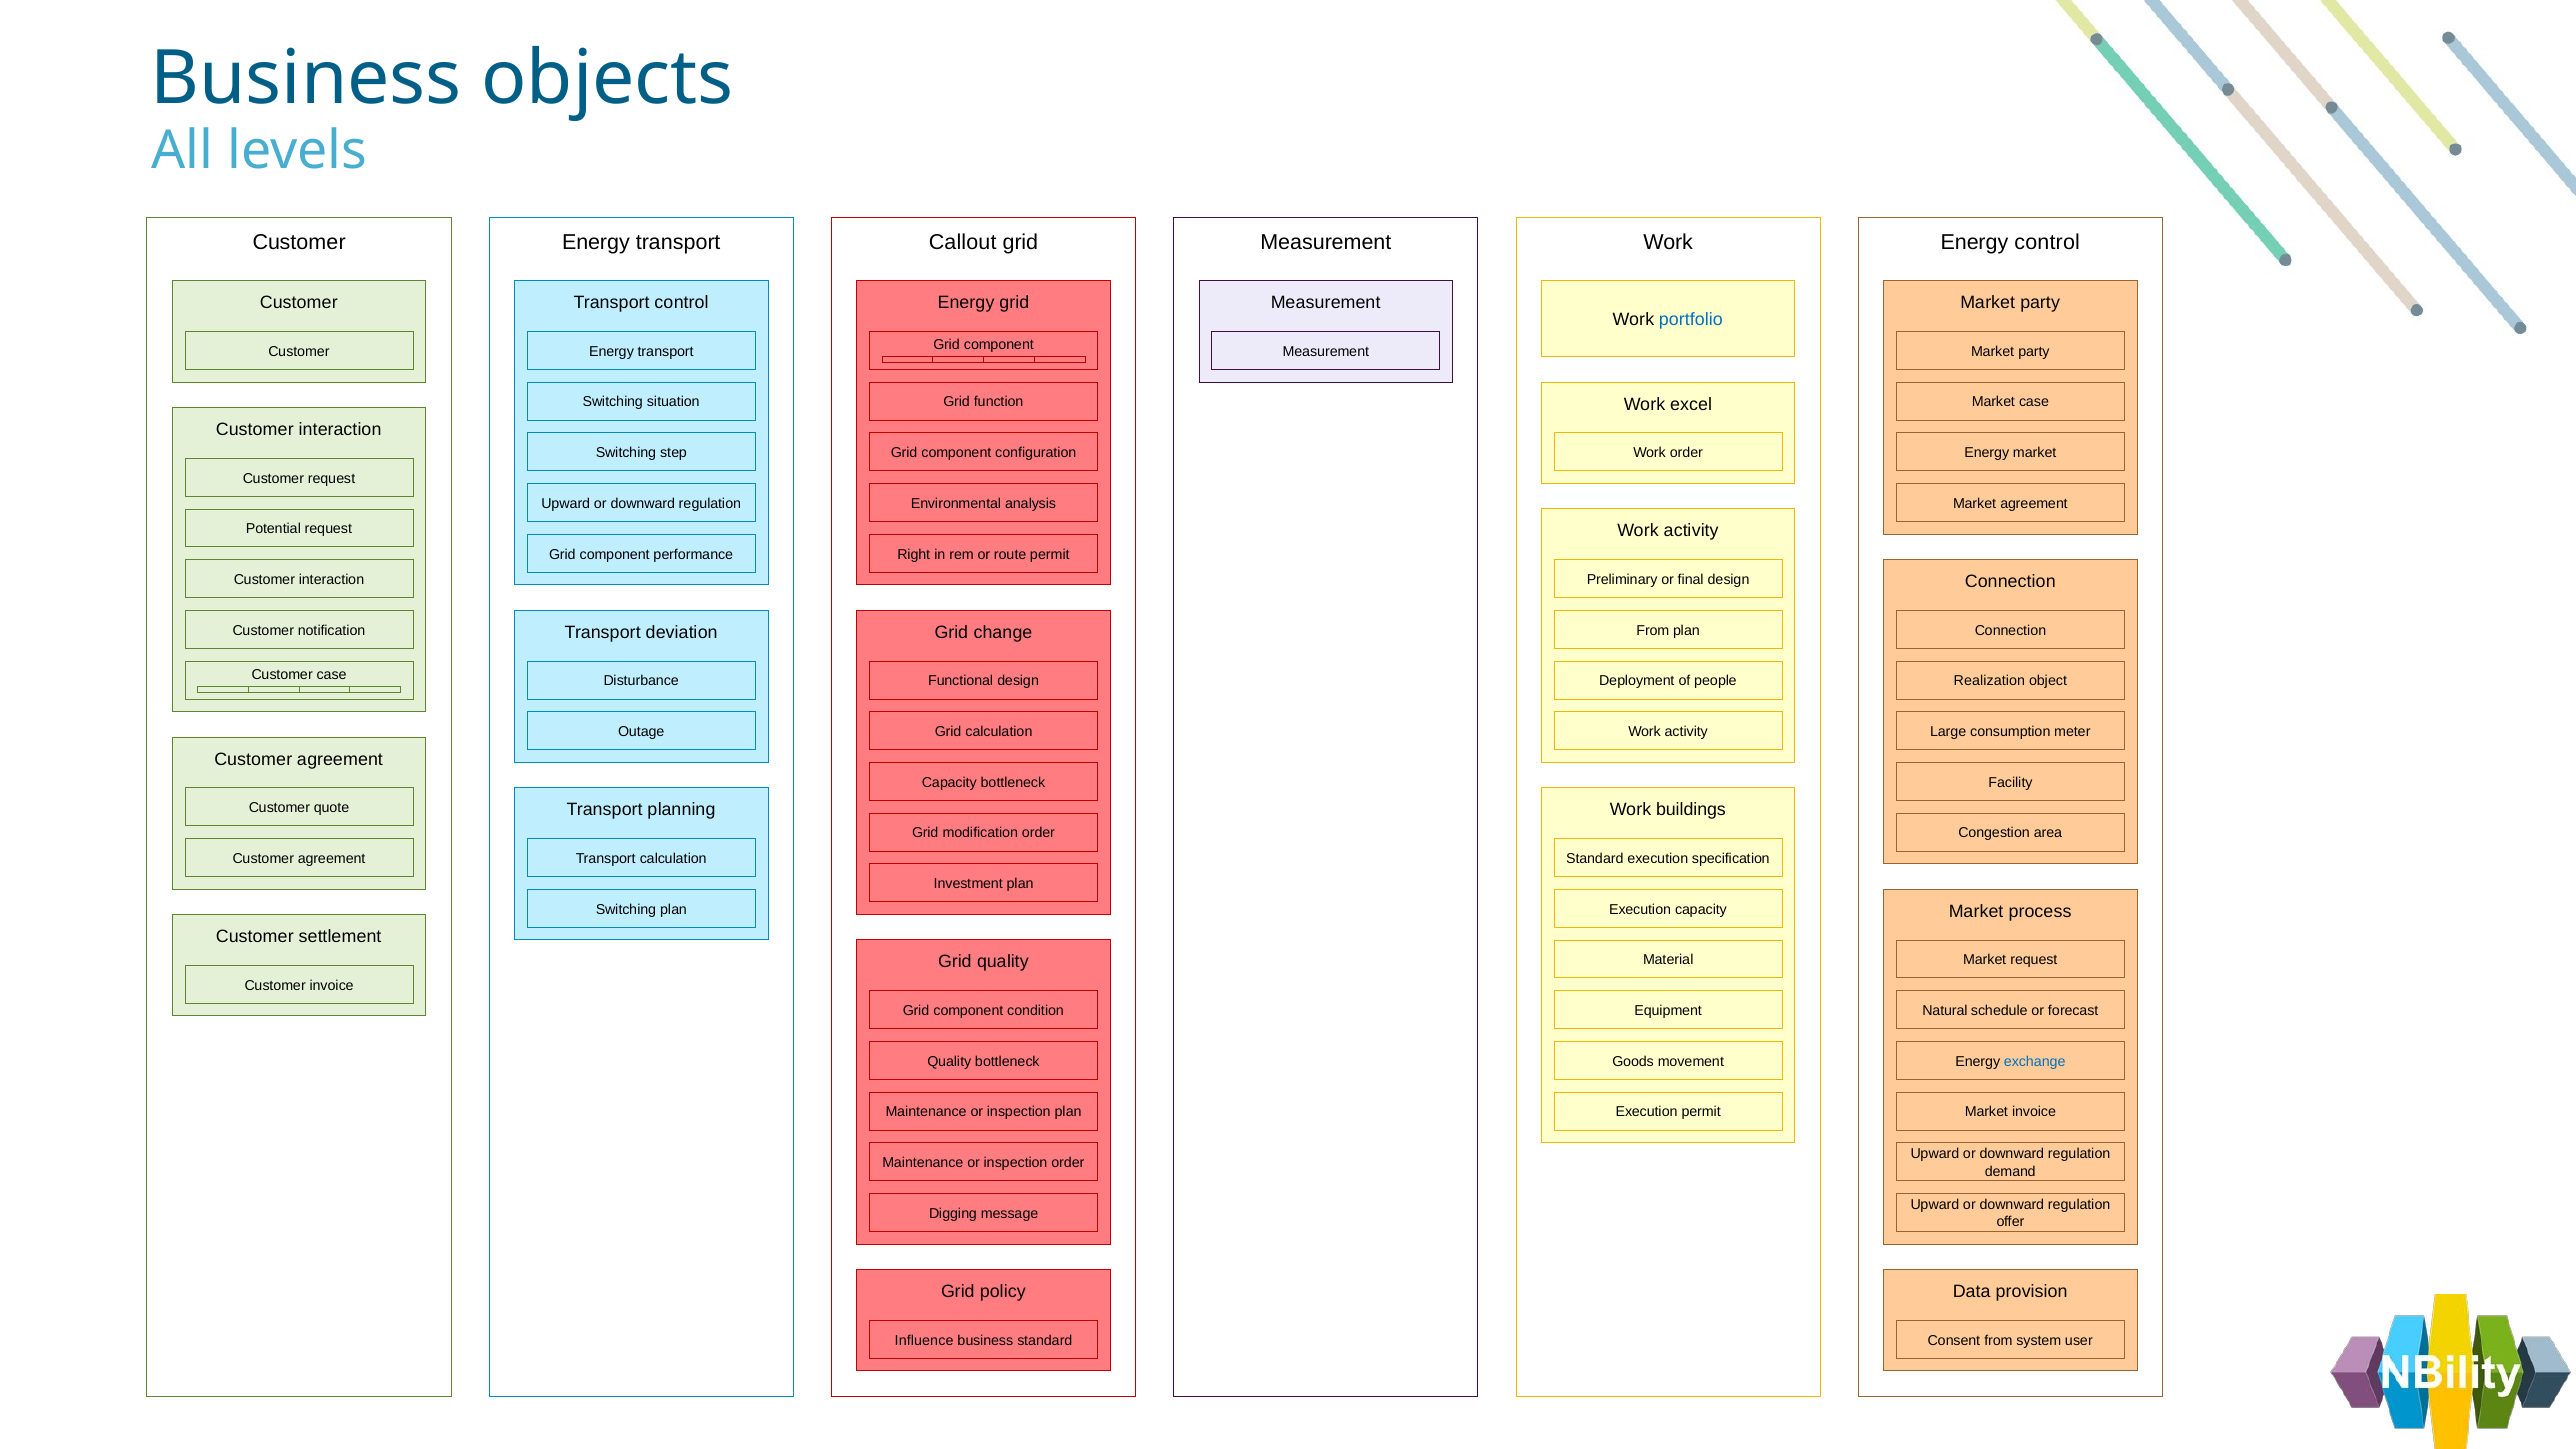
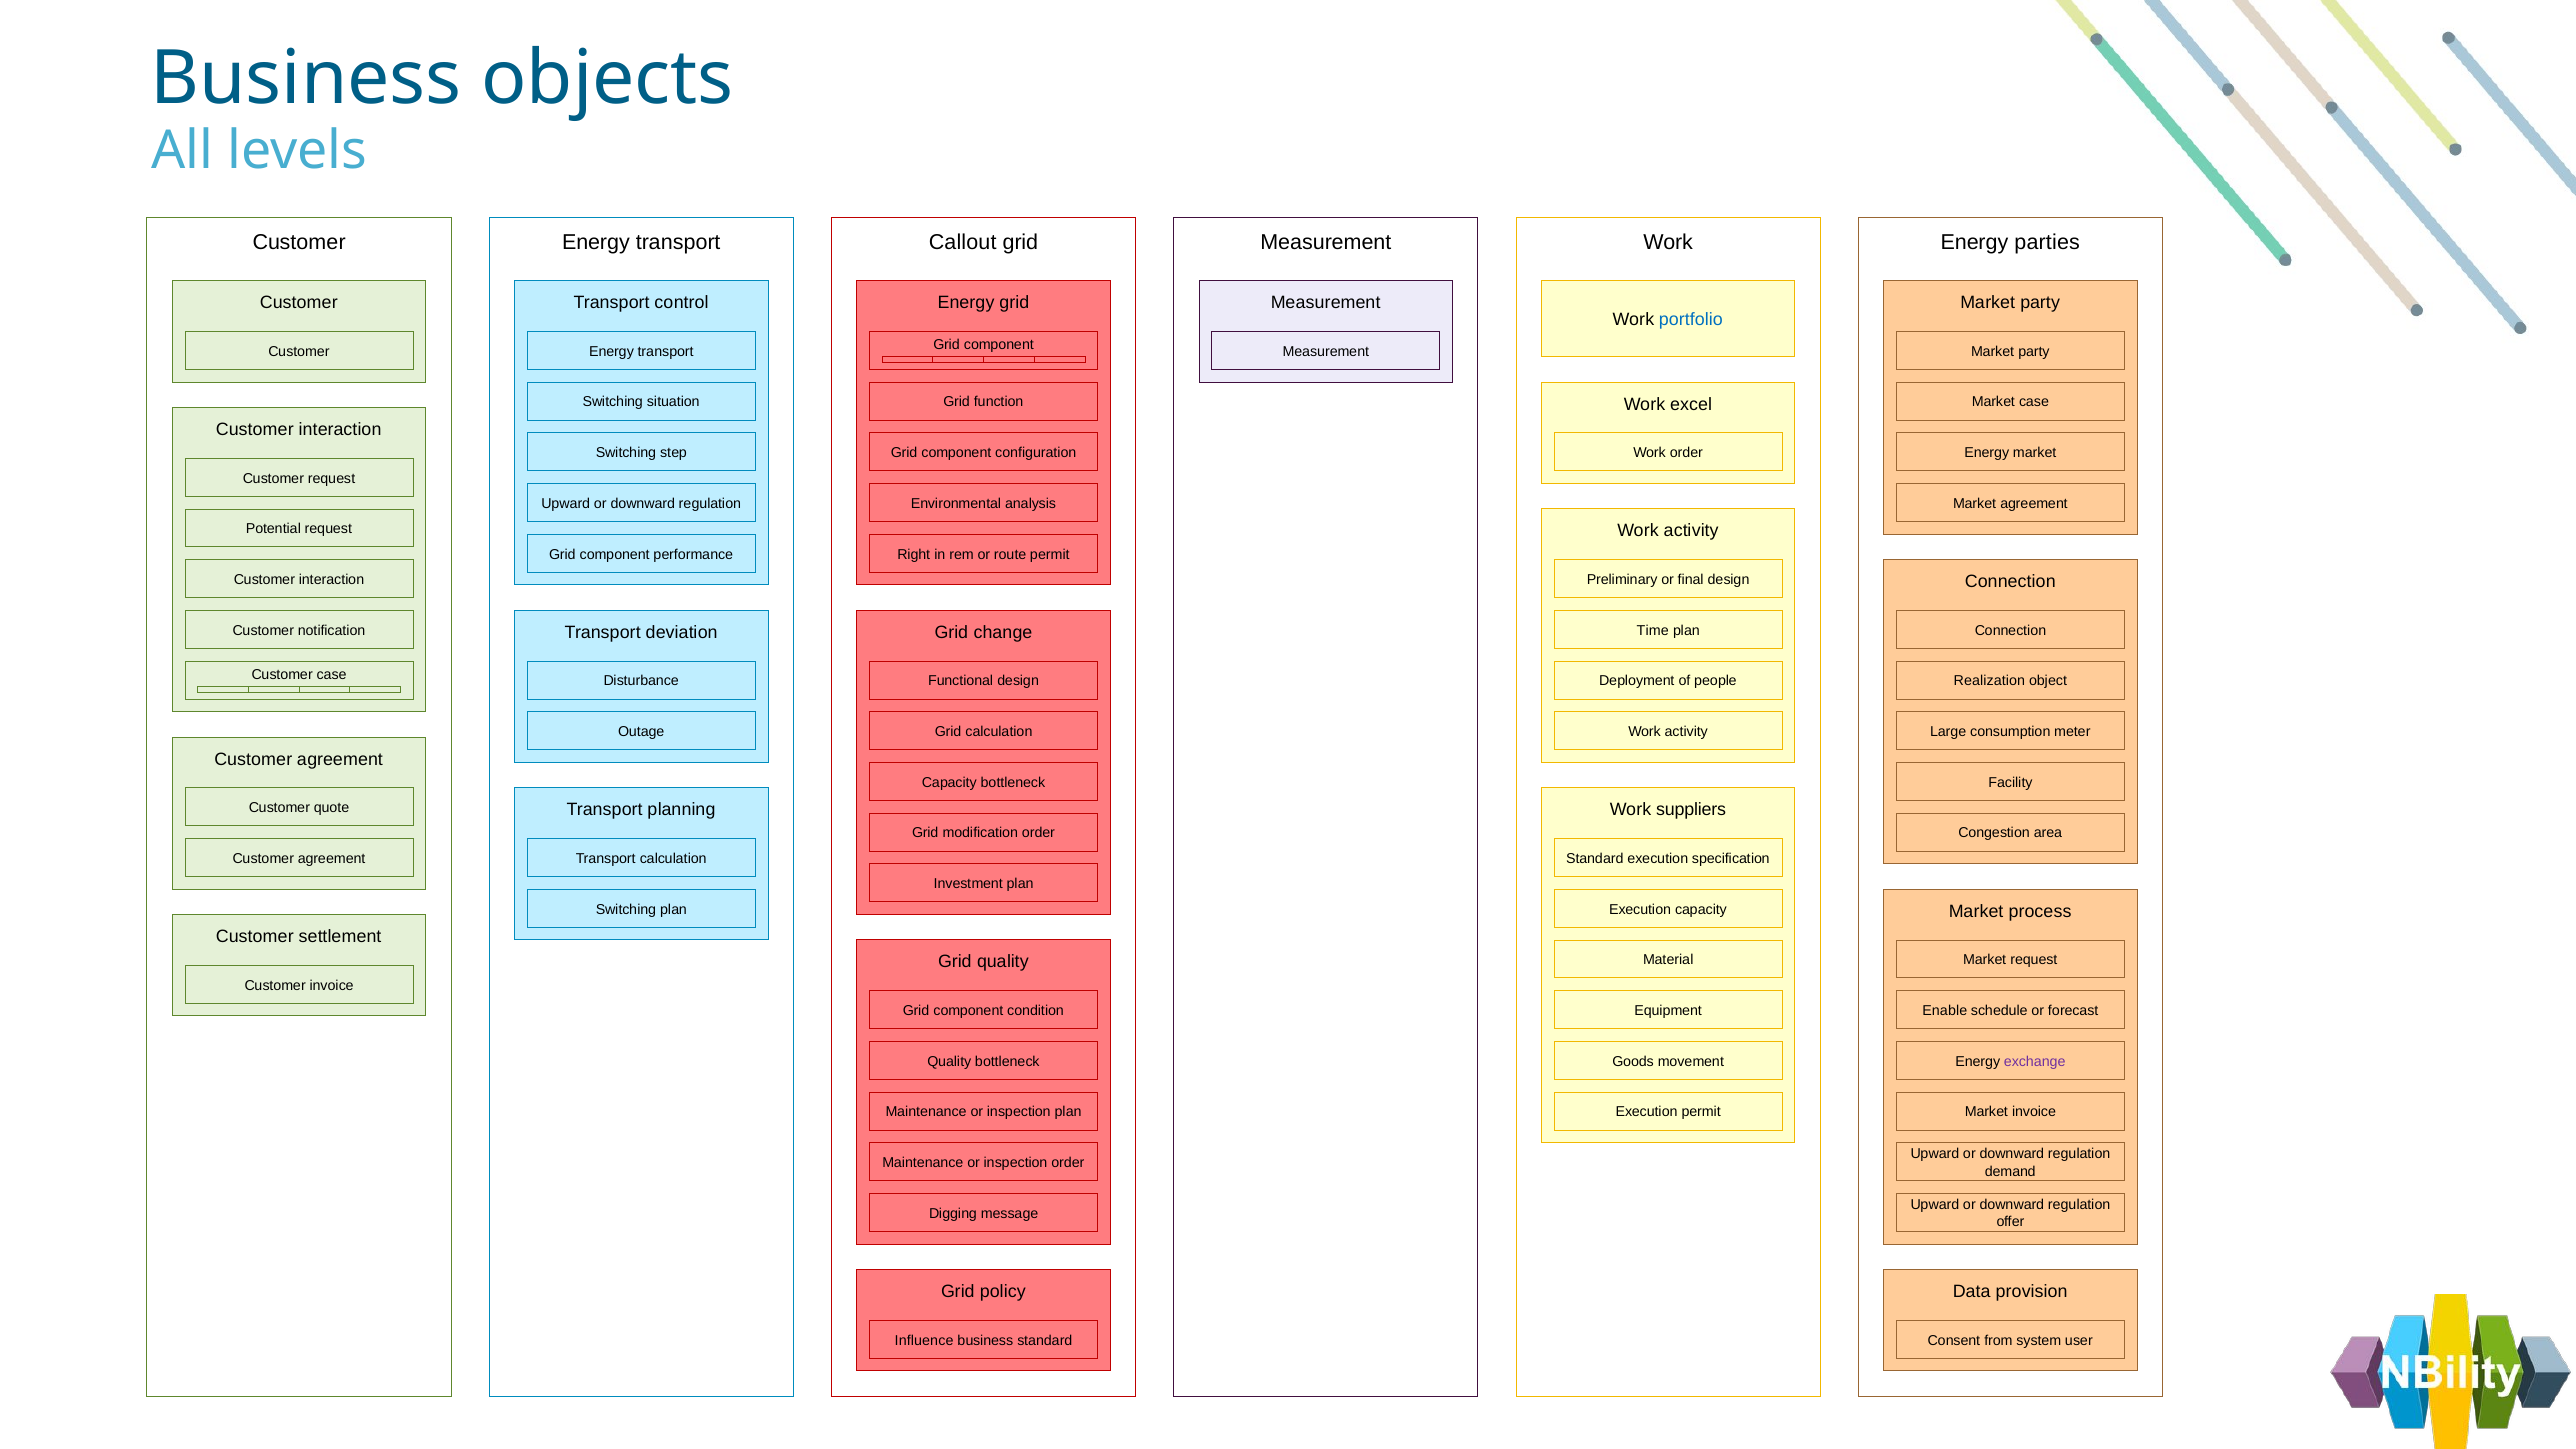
Energy control: control -> parties (2047, 242)
From: From -> Time (1653, 630)
buildings: buildings -> suppliers (1691, 810)
Natural: Natural -> Enable (1945, 1011)
exchange colour: blue -> purple (2035, 1061)
